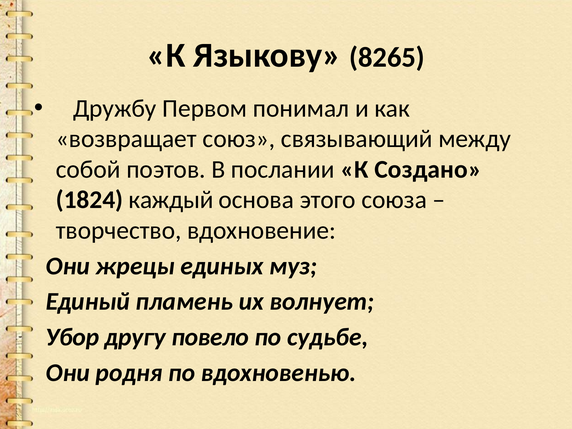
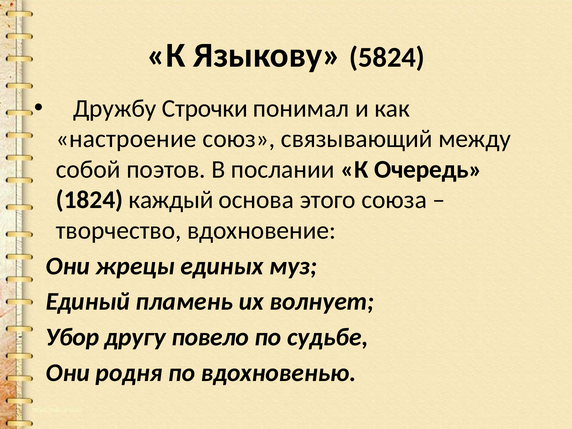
8265: 8265 -> 5824 (387, 57)
Первом: Первом -> Строчки (205, 108)
возвращает: возвращает -> настроение (126, 139)
Создано: Создано -> Очередь (428, 169)
